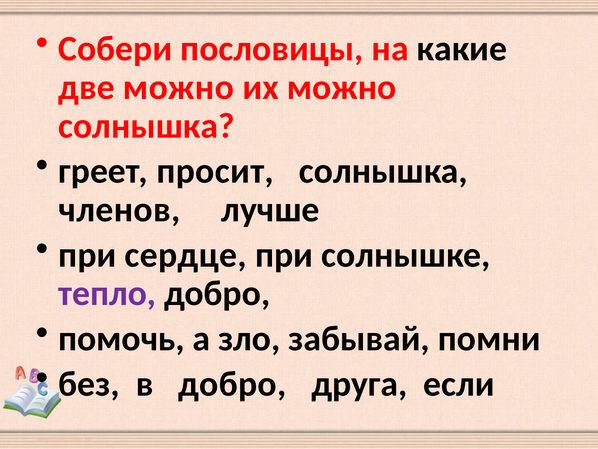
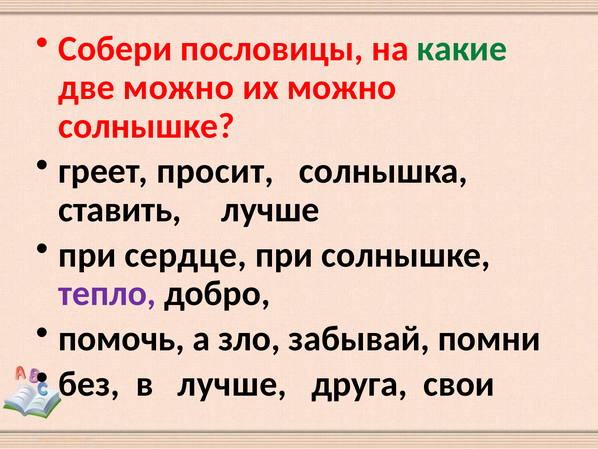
какие colour: black -> green (462, 49)
солнышка: солнышка -> солнышке (147, 126)
членов: членов -> ставить (120, 209)
в добро: добро -> лучше (232, 383)
если: если -> свои (459, 383)
